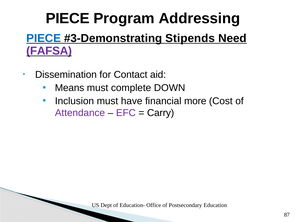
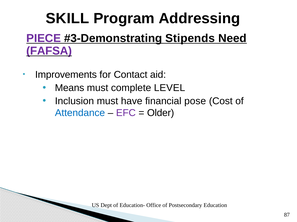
PIECE: PIECE -> SKILL (67, 18)
PIECE colour: blue -> purple (44, 38)
Dissemination: Dissemination -> Improvements (66, 75)
DOWN: DOWN -> LEVEL (170, 88)
more: more -> pose (195, 101)
Attendance colour: purple -> blue (80, 113)
Carry: Carry -> Older (161, 113)
